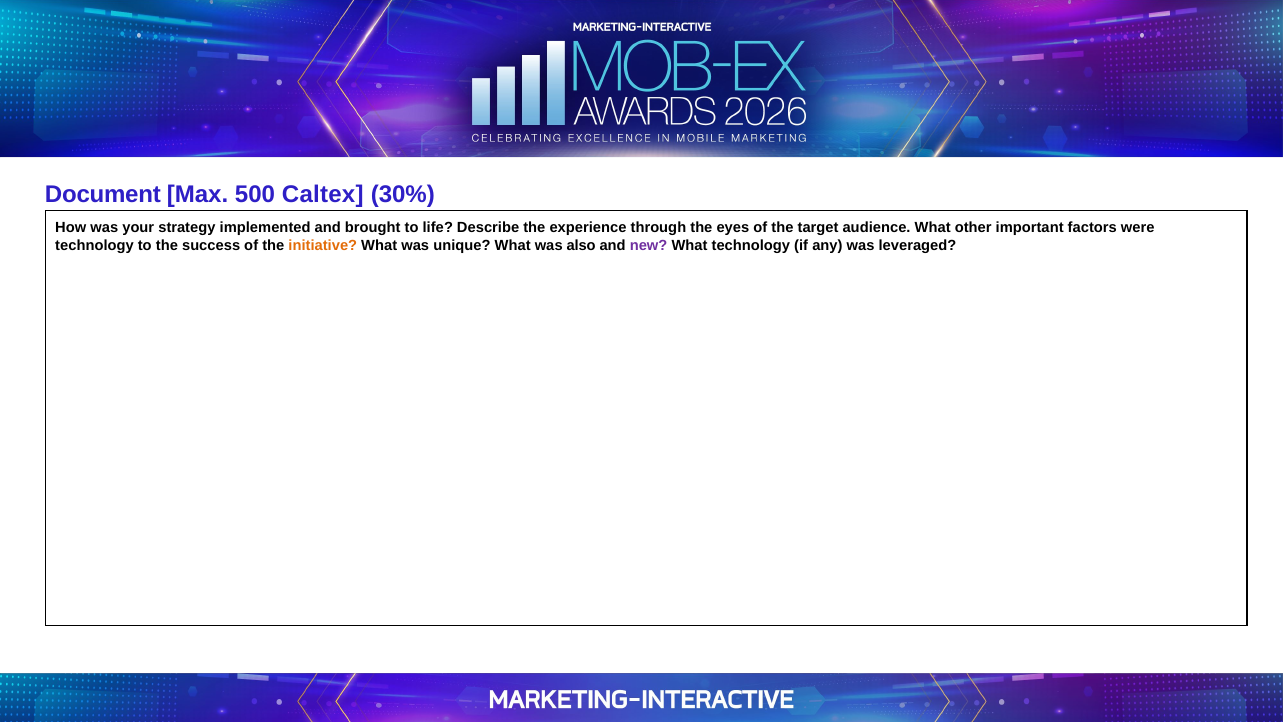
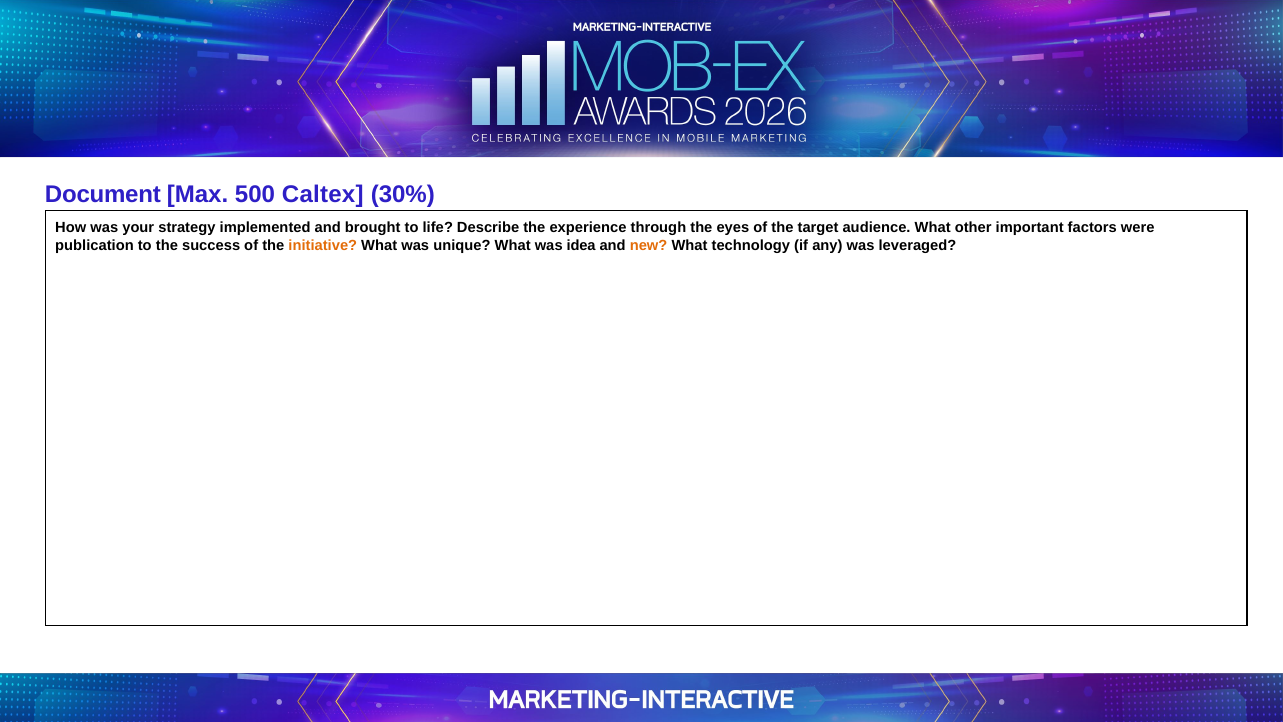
technology: technology -> publication (95, 245)
also: also -> idea (581, 245)
new colour: purple -> orange (649, 245)
